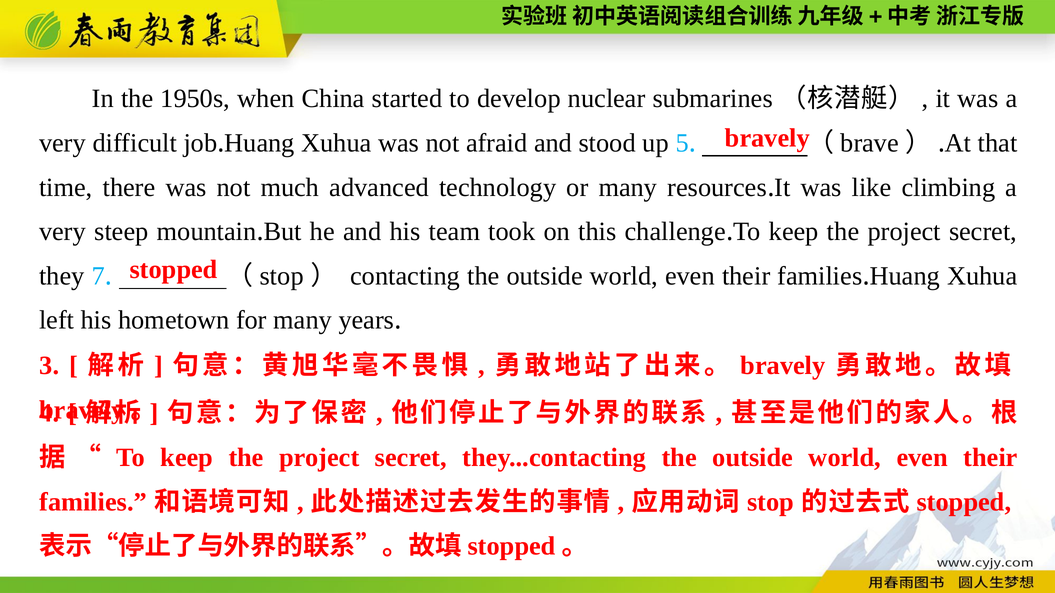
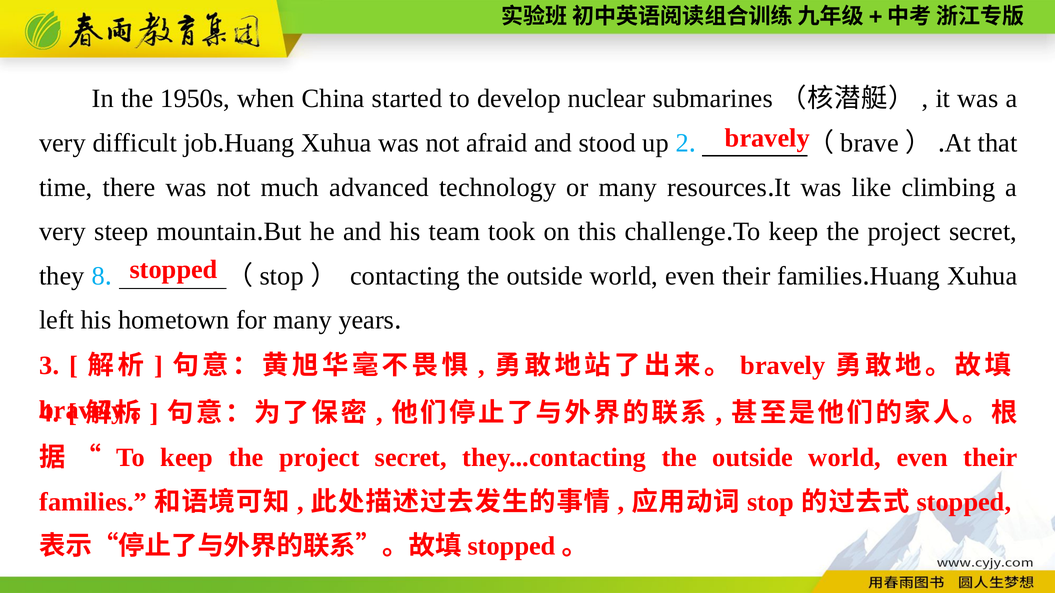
5: 5 -> 2 (682, 143)
7: 7 -> 8 (98, 276)
